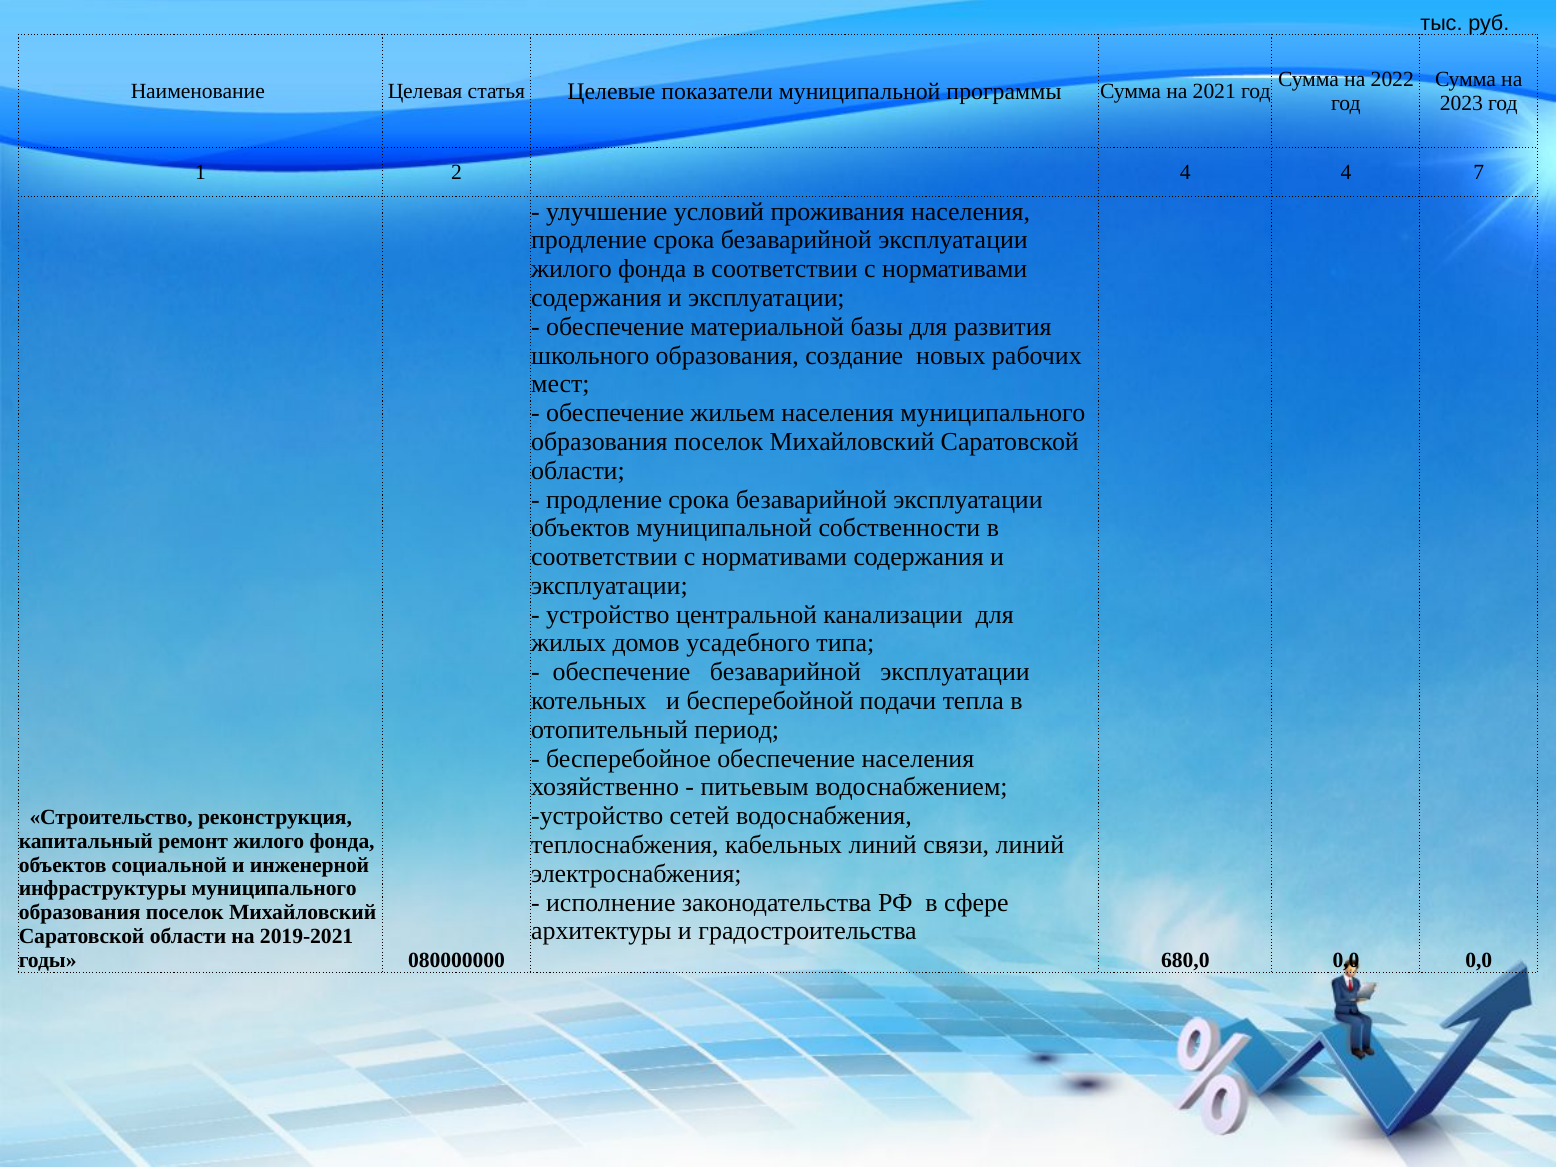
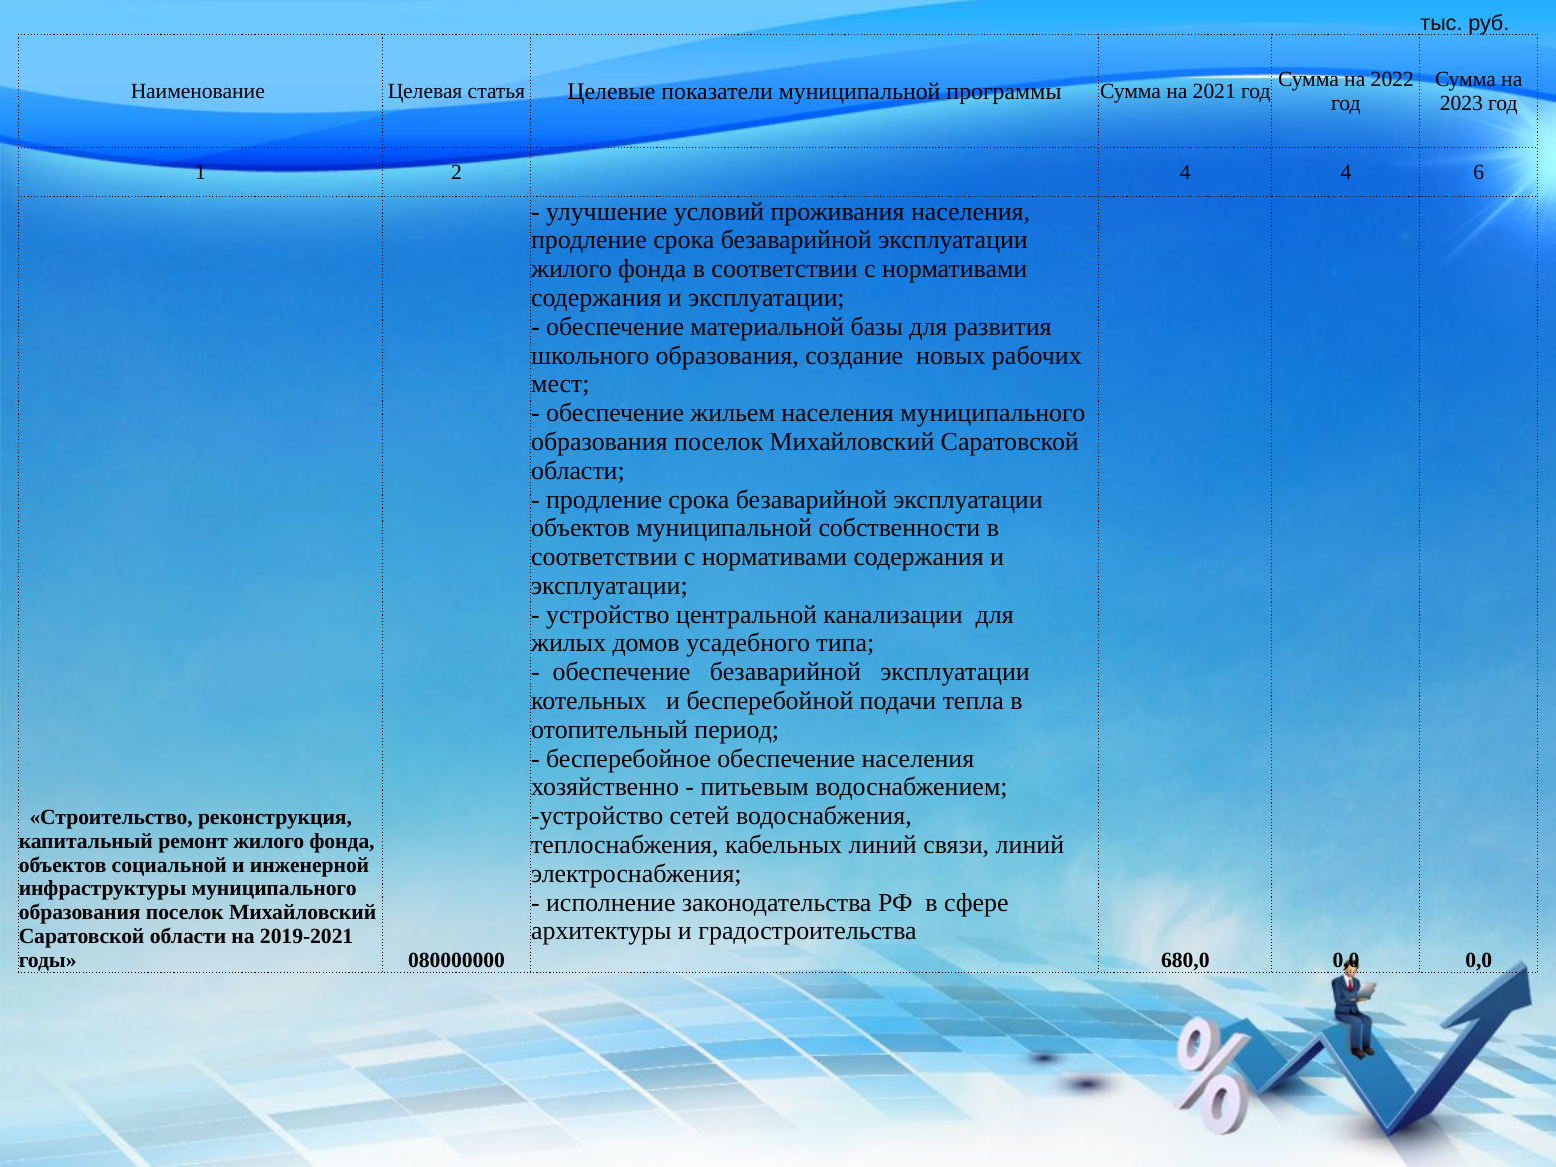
7: 7 -> 6 (1479, 172)
